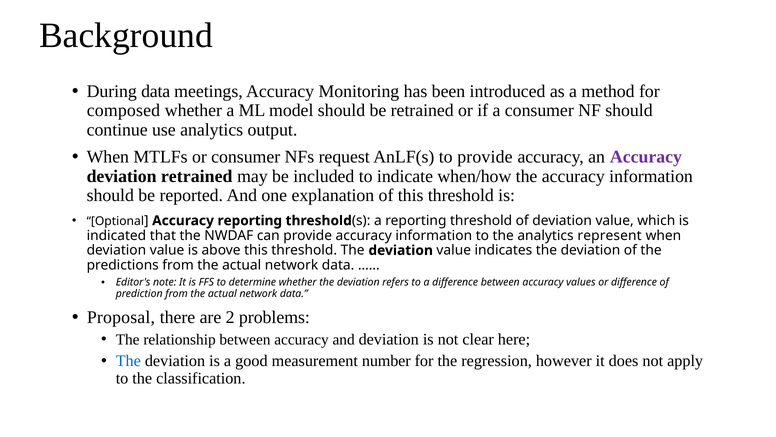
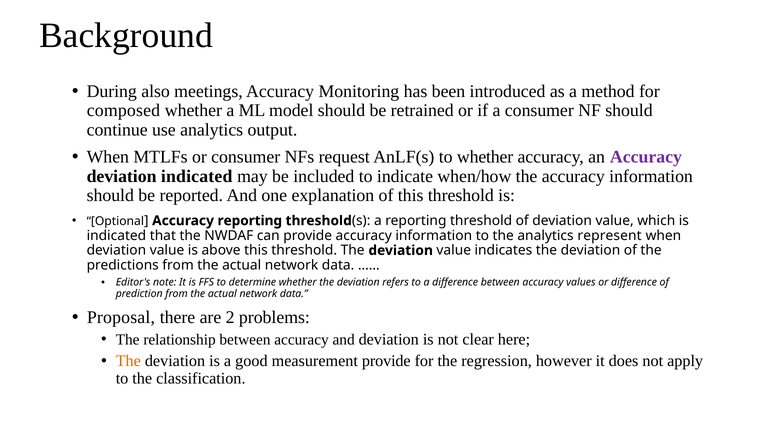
During data: data -> also (156, 91)
to provide: provide -> whether (485, 157)
deviation retrained: retrained -> indicated (197, 176)
The colour: blue -> orange (128, 361)
measurement number: number -> provide (386, 361)
